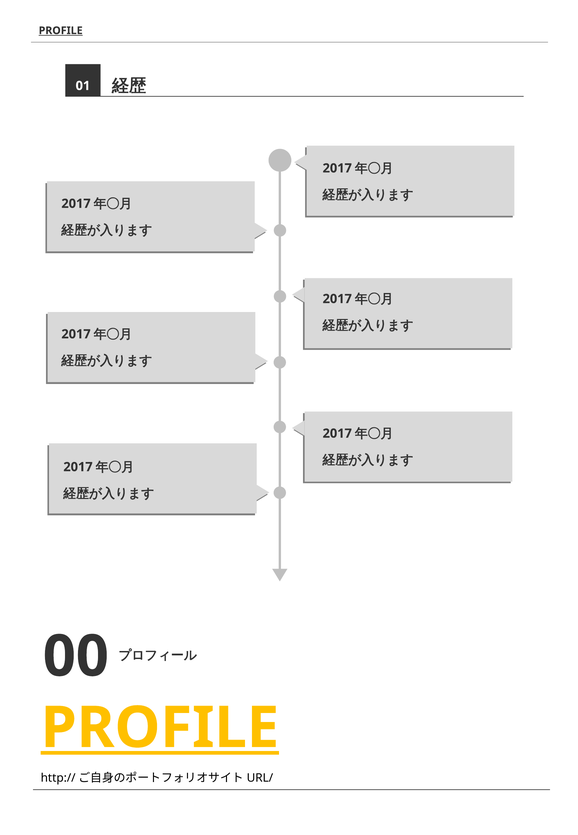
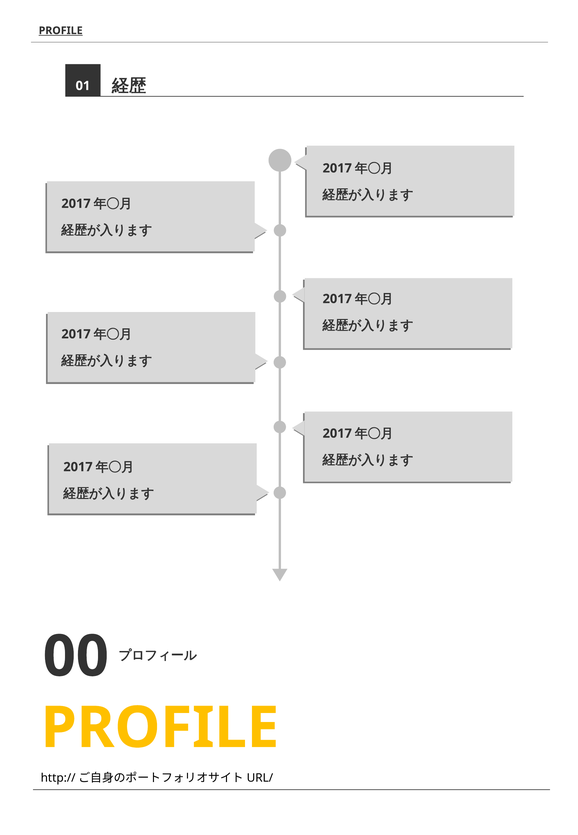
PROFILE underline: present -> none (160, 728)
